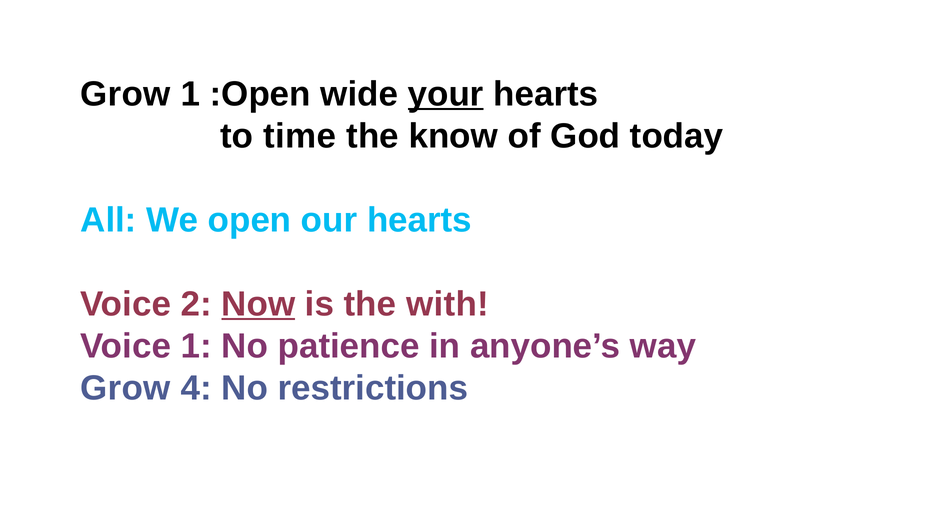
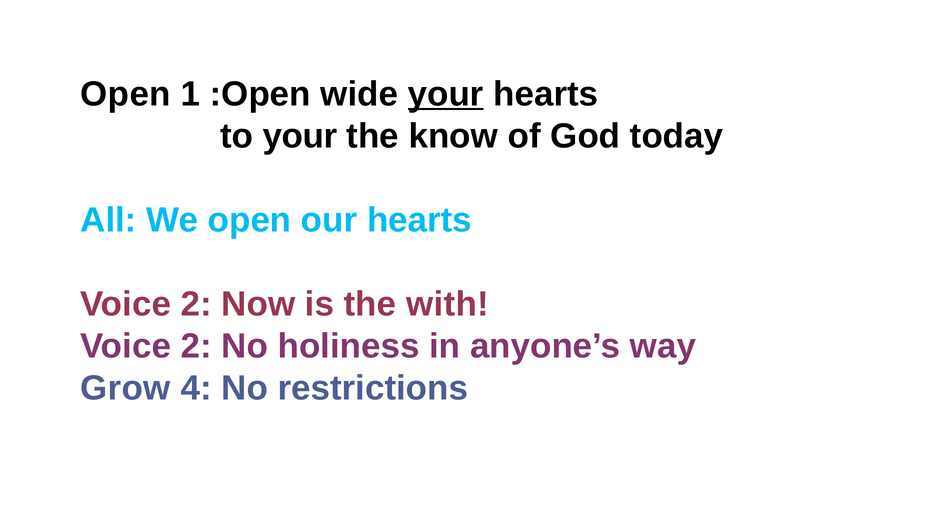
Grow: Grow -> Open (125, 94)
to time: time -> your (300, 136)
Now underline: present -> none (258, 304)
1: 1 -> 2 (196, 346)
patience: patience -> holiness (349, 346)
